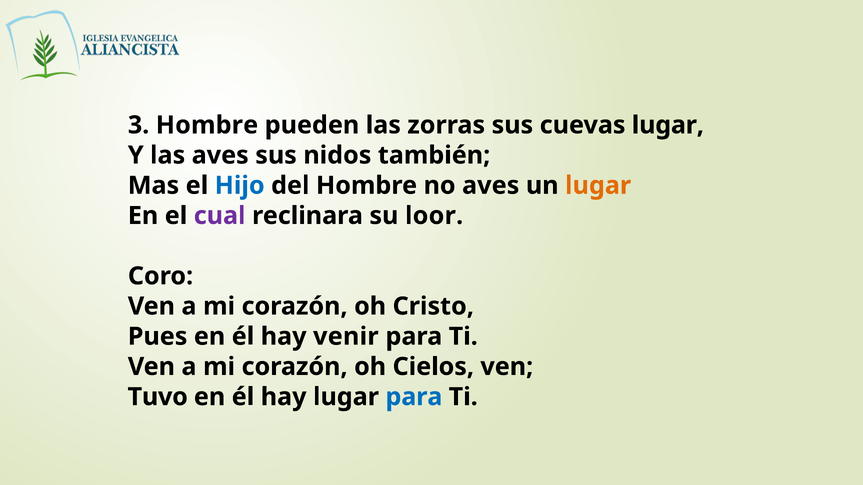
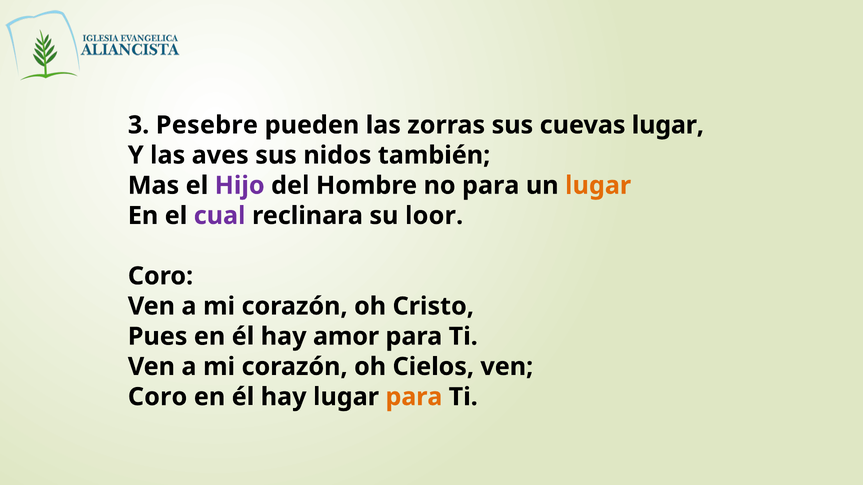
3 Hombre: Hombre -> Pesebre (207, 125)
Hijo colour: blue -> purple (240, 186)
no aves: aves -> para (491, 186)
venir: venir -> amor (346, 337)
Tuvo: Tuvo -> Coro (158, 397)
para colour: blue -> orange (414, 397)
